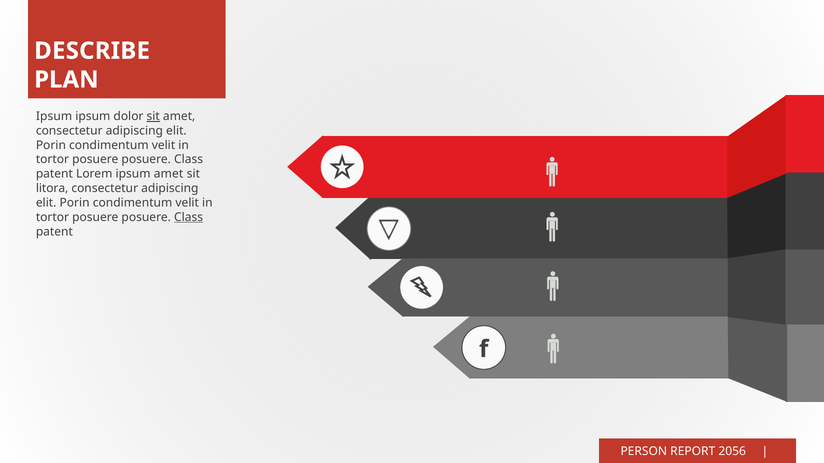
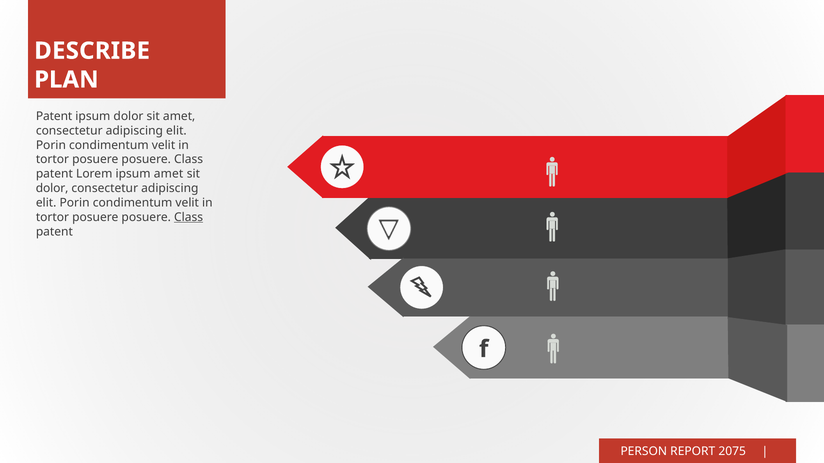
Ipsum: Ipsum -> Patent (54, 116)
sit underline: present -> none (153, 116)
litora: litora -> dolor (52, 189)
2056: 2056 -> 2075 (732, 452)
